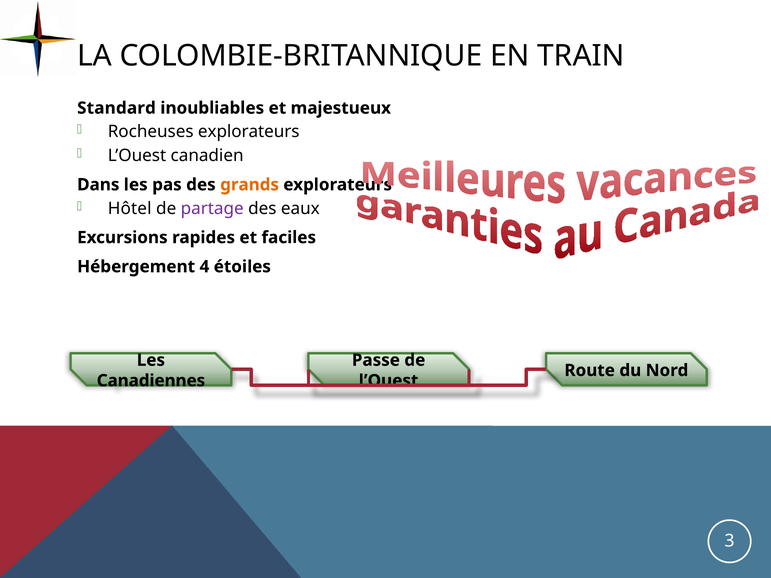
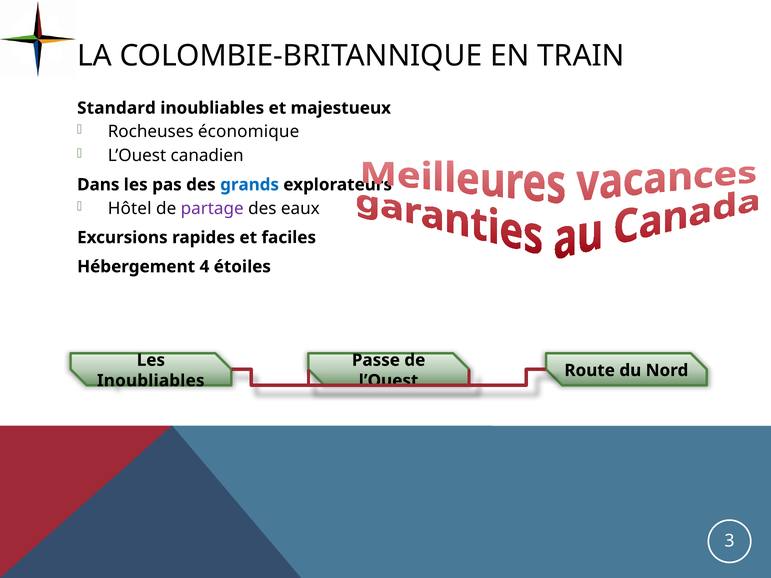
Rocheuses explorateurs: explorateurs -> économique (249, 132)
grands colour: orange -> blue (250, 185)
Canadiennes: Canadiennes -> Inoubliables (151, 381)
